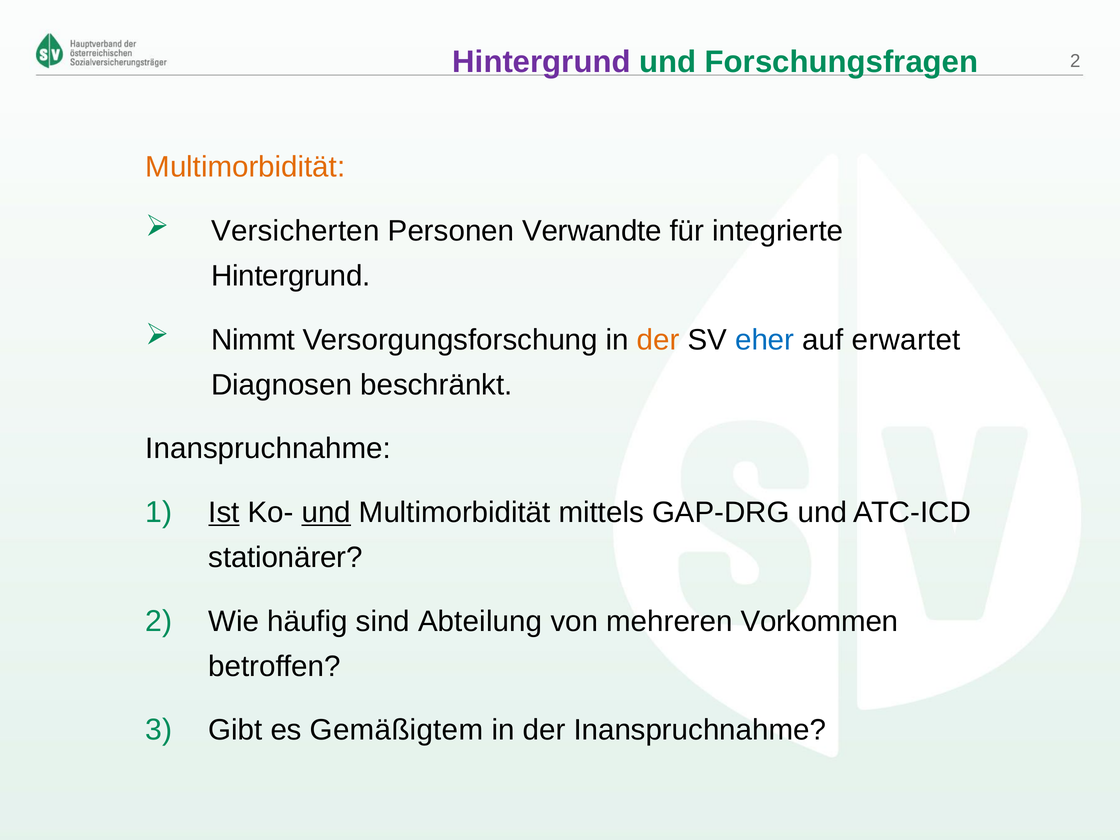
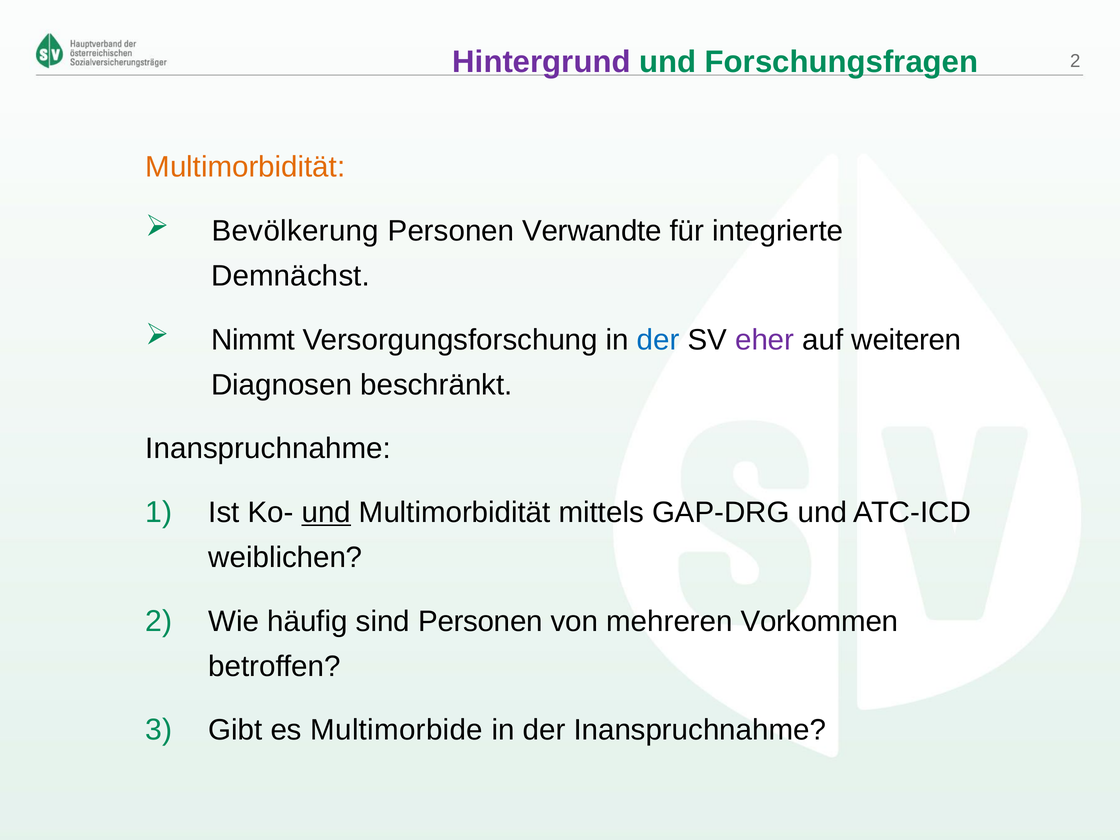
Versicherten: Versicherten -> Bevölkerung (295, 231)
Hintergrund: Hintergrund -> Demnächst (291, 276)
der colour: orange -> blue (658, 340)
eher colour: blue -> purple (765, 340)
erwartet: erwartet -> weiteren (906, 340)
Ist underline: present -> none (224, 512)
stationärer: stationärer -> weiblichen (285, 558)
sind Abteilung: Abteilung -> Personen (480, 621)
Gemäßigtem: Gemäßigtem -> Multimorbide (397, 730)
